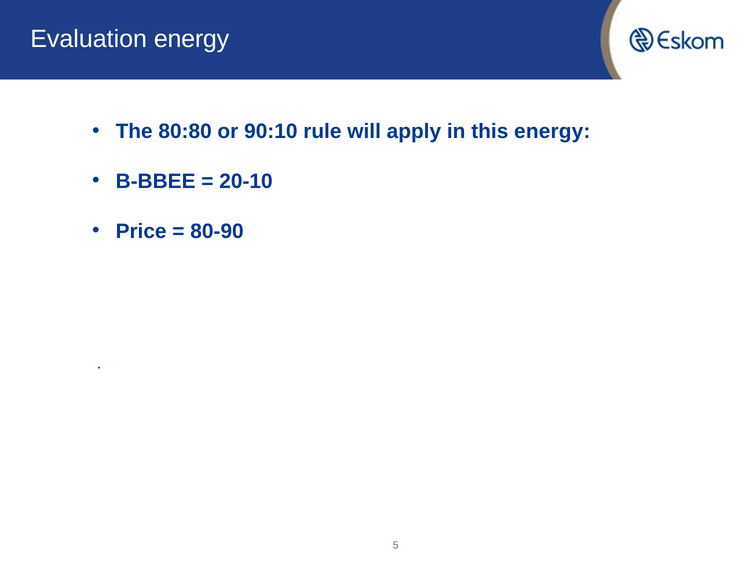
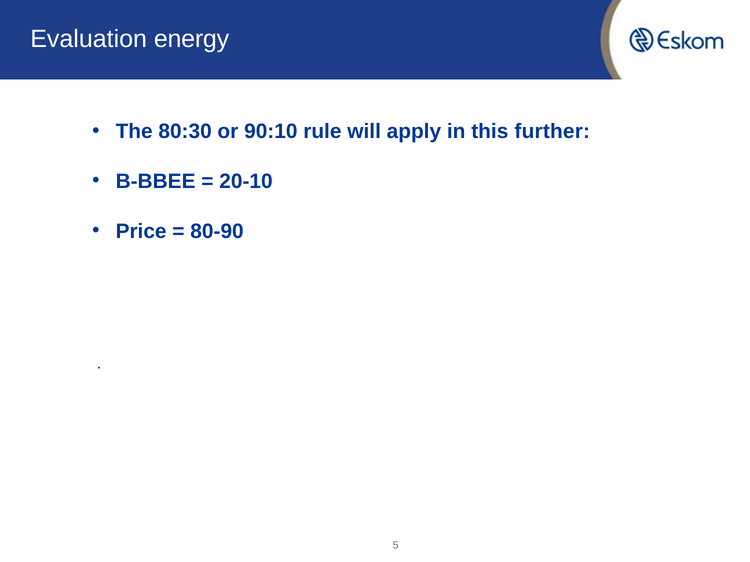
80:80: 80:80 -> 80:30 (185, 131)
this energy: energy -> further (552, 131)
